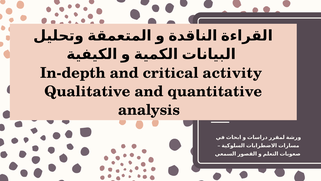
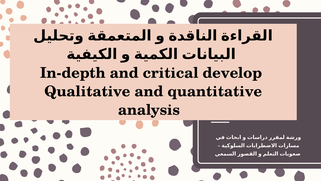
activity: activity -> develop (232, 73)
